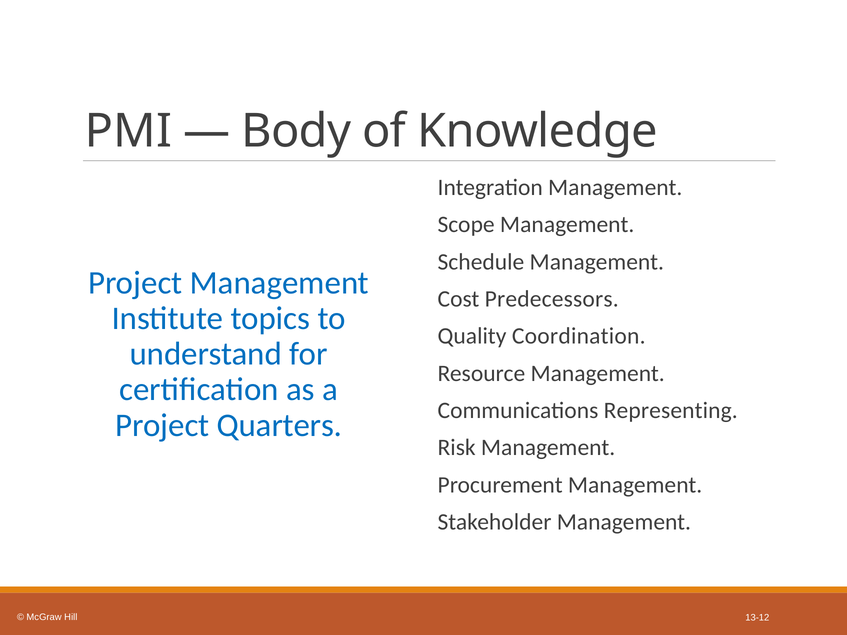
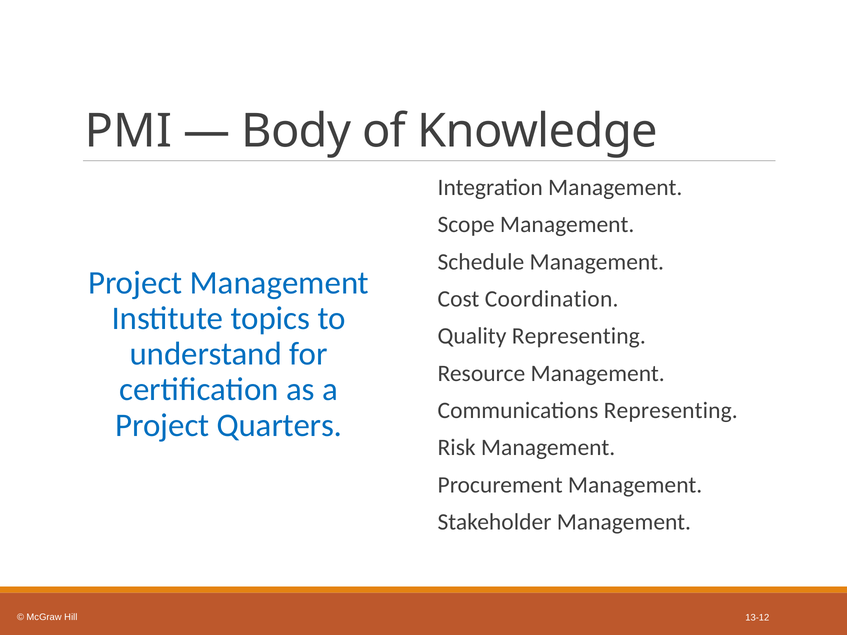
Predecessors: Predecessors -> Coordination (552, 299)
Quality Coordination: Coordination -> Representing (579, 336)
